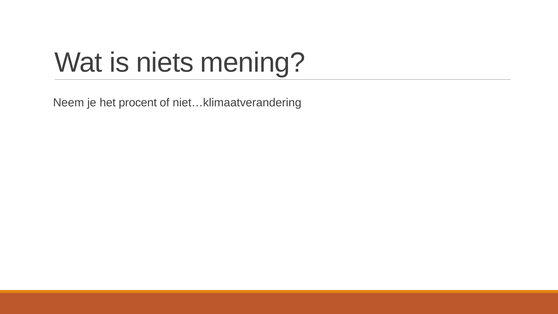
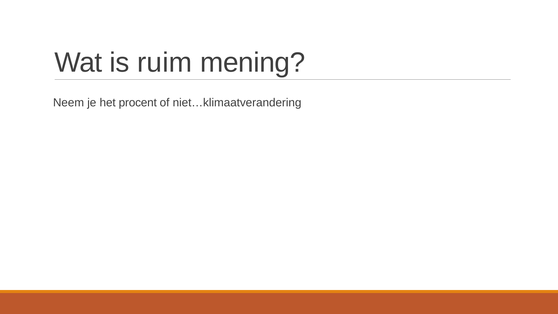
niets: niets -> ruim (165, 63)
